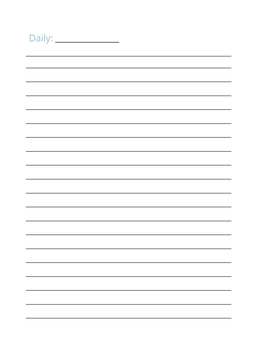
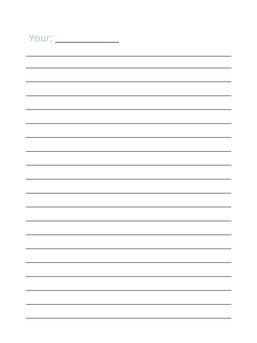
Daily: Daily -> Your (41, 38)
